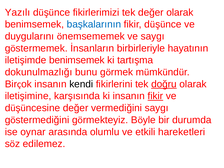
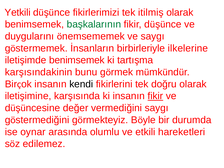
Yazılı: Yazılı -> Yetkili (18, 12)
tek değer: değer -> itilmiş (151, 12)
başkalarının colour: blue -> green (94, 24)
hayatının: hayatının -> ilkelerine (188, 48)
dokunulmazlığı: dokunulmazlığı -> karşısındakinin (39, 72)
doğru underline: present -> none (164, 84)
